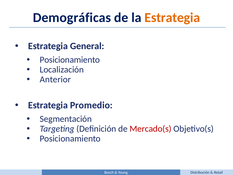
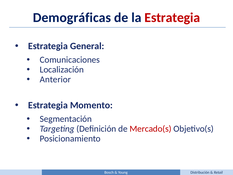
Estrategia colour: orange -> red (172, 18)
Posicionamiento: Posicionamiento -> Comunicaciones (70, 60)
Promedio: Promedio -> Momento (91, 105)
